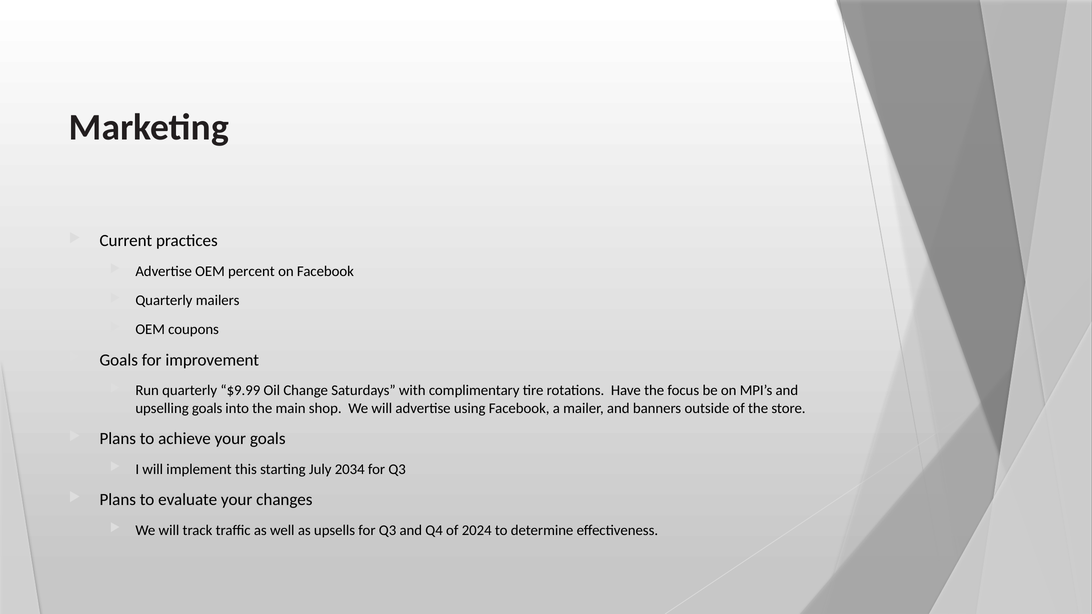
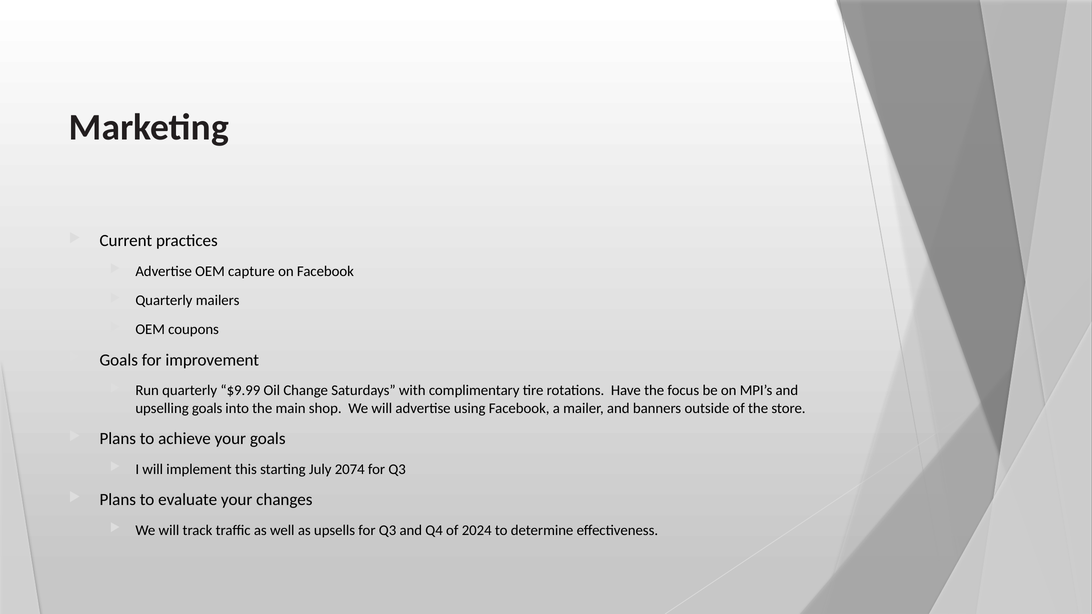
percent: percent -> capture (251, 271)
2034: 2034 -> 2074 (350, 469)
